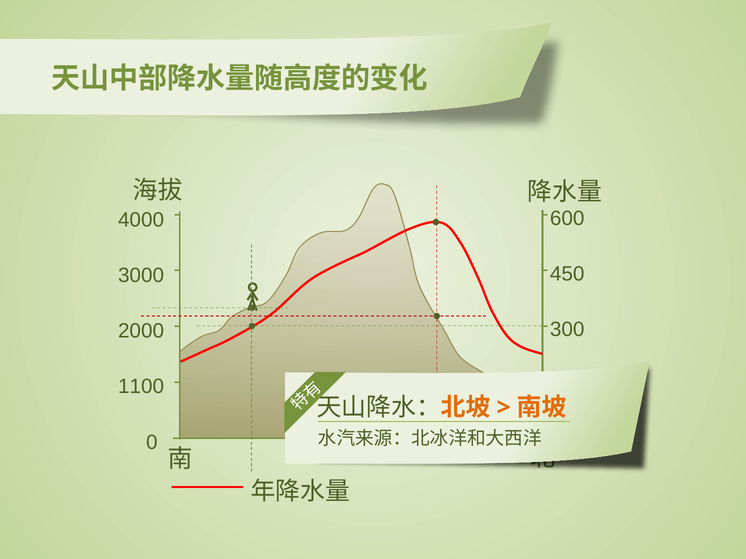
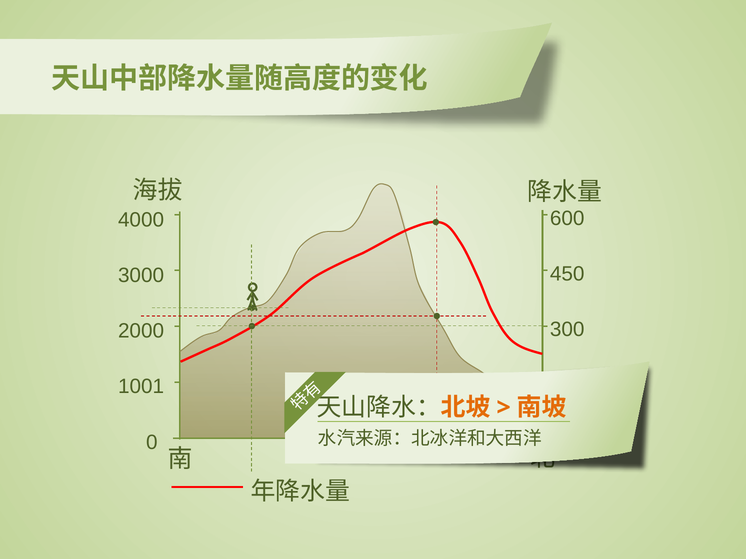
1100: 1100 -> 1001 (141, 387)
